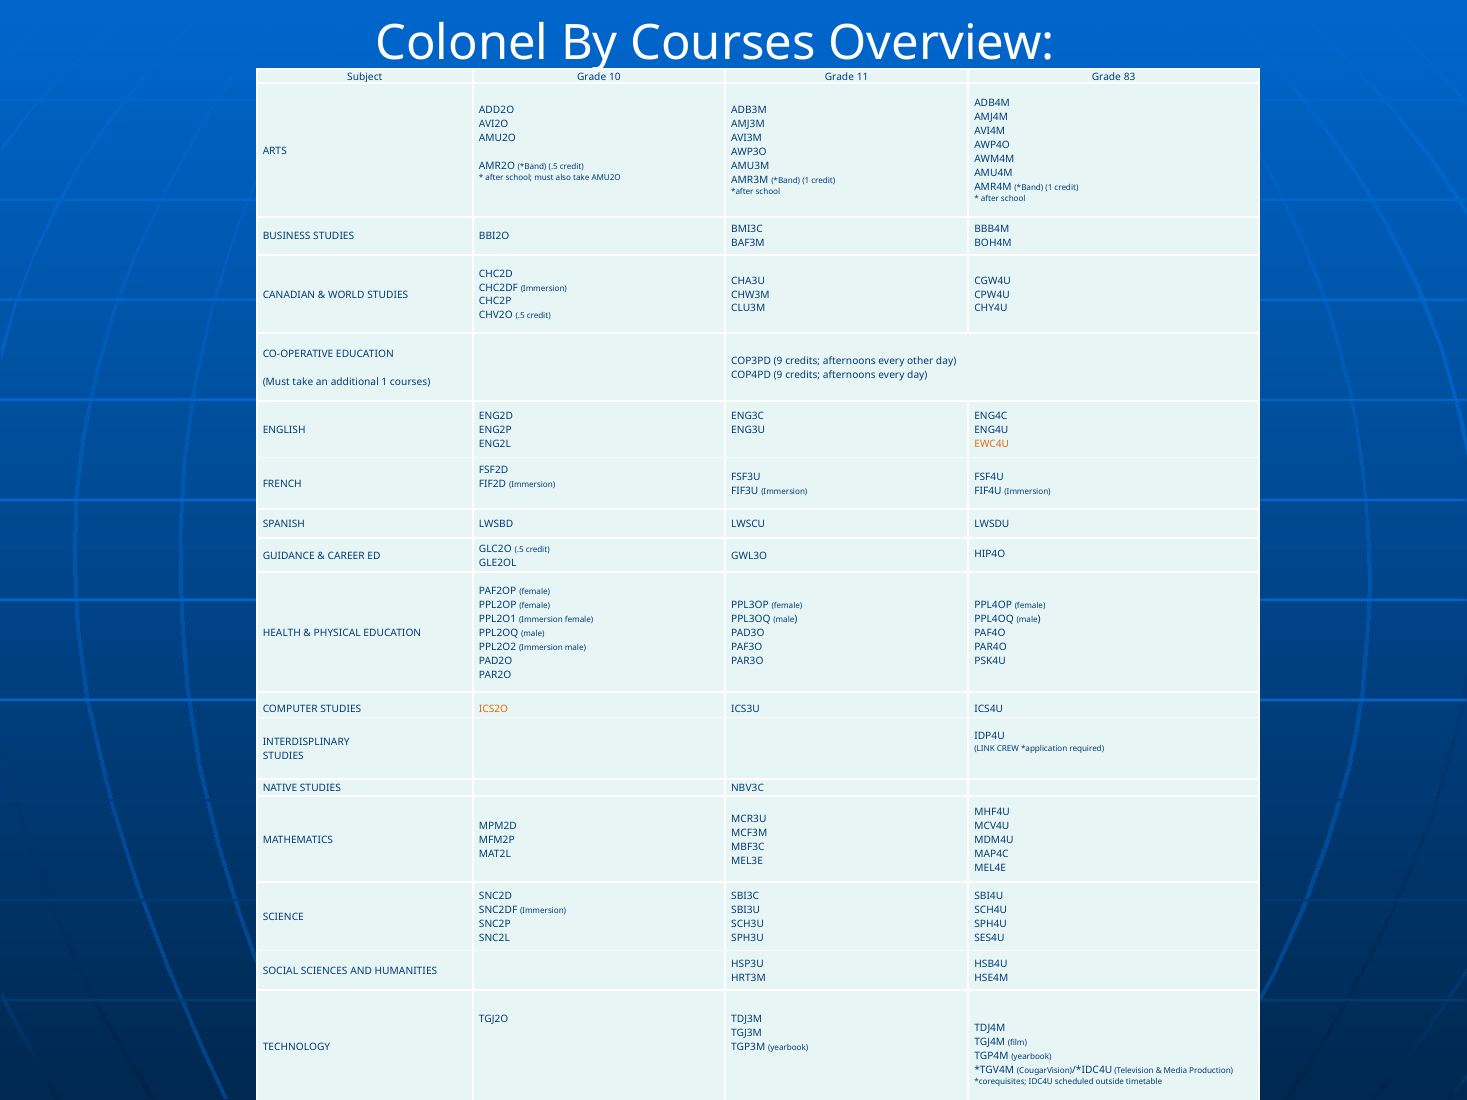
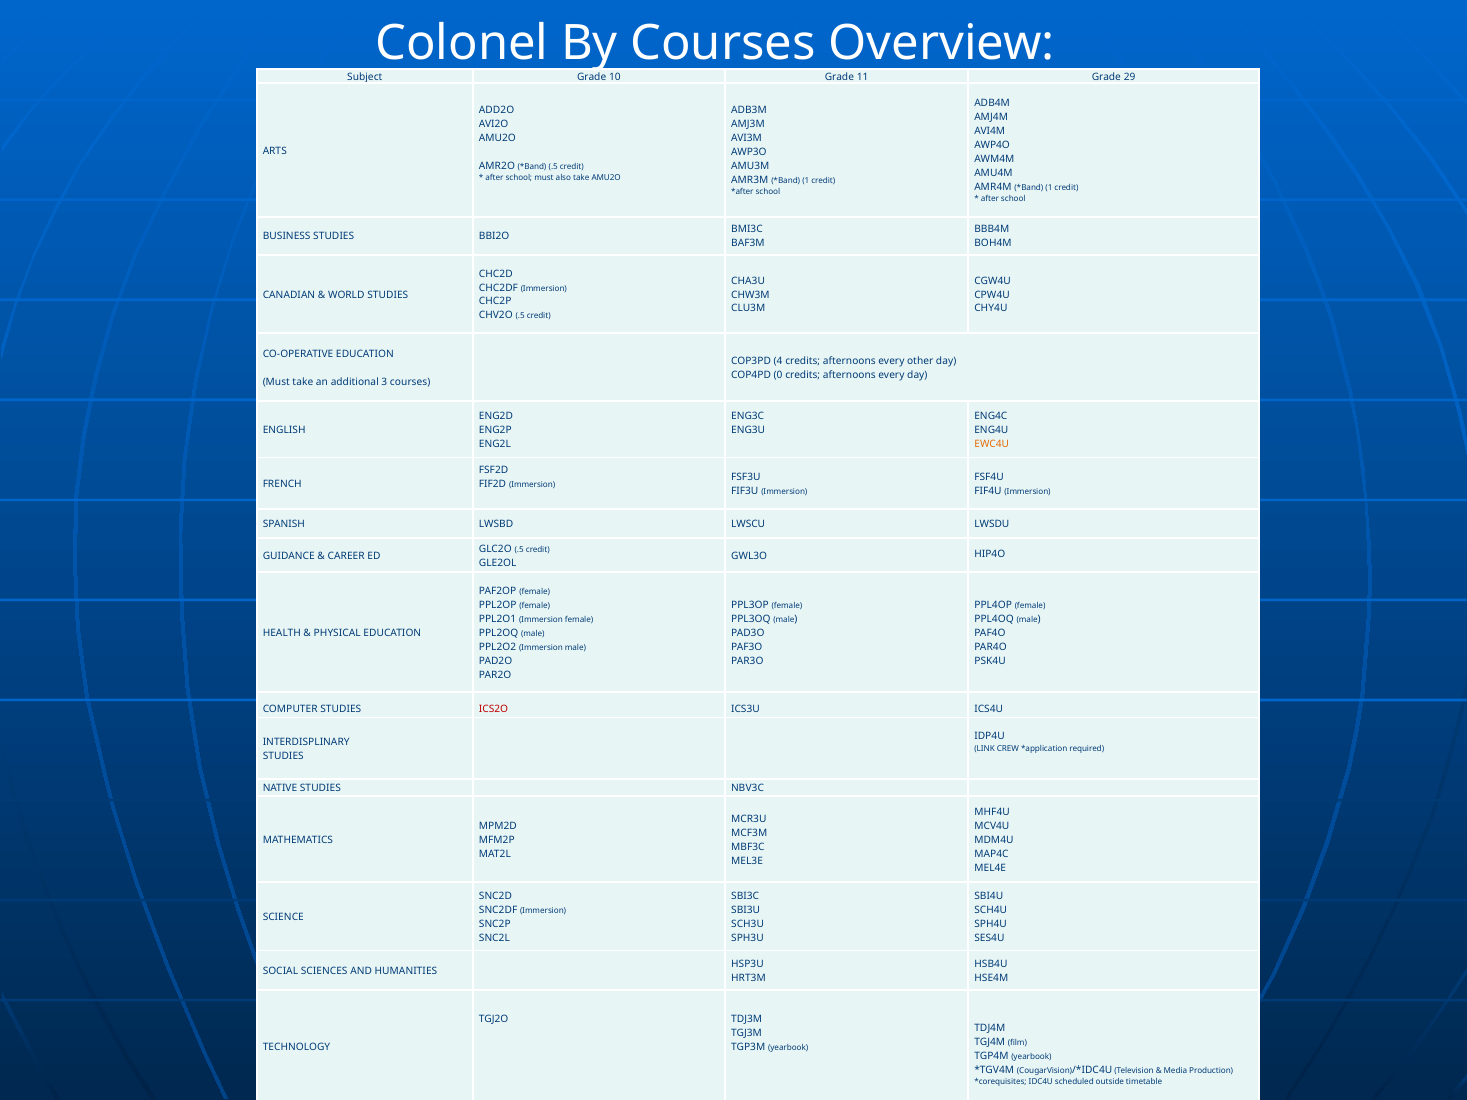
83: 83 -> 29 (1130, 77)
COP3PD 9: 9 -> 4 (778, 361)
COP4PD 9: 9 -> 0 (778, 375)
additional 1: 1 -> 3 (384, 382)
ICS2O colour: orange -> red (494, 709)
